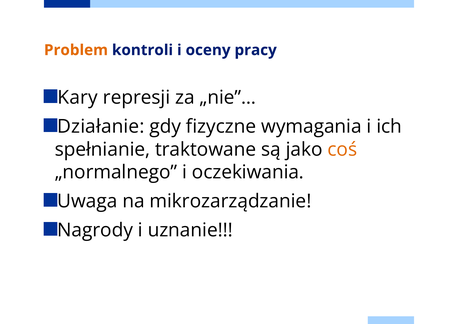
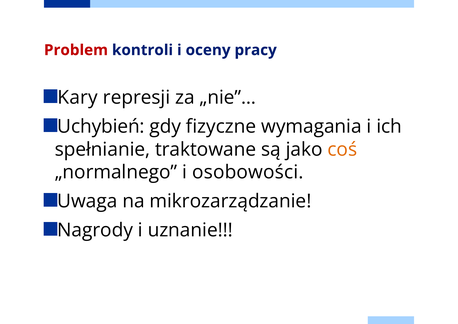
Problem colour: orange -> red (76, 50)
Działanie: Działanie -> Uchybień (101, 126)
oczekiwania: oczekiwania -> osobowości (248, 172)
